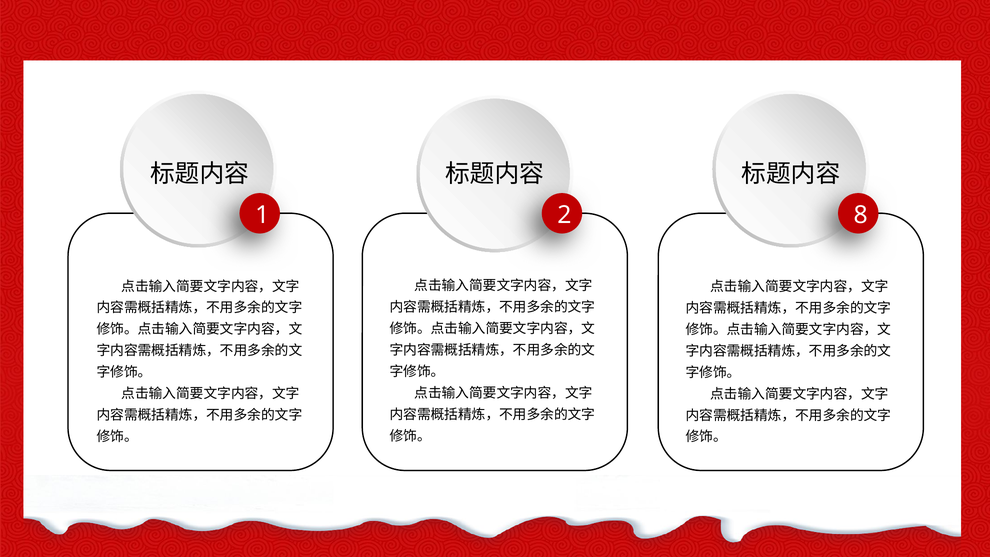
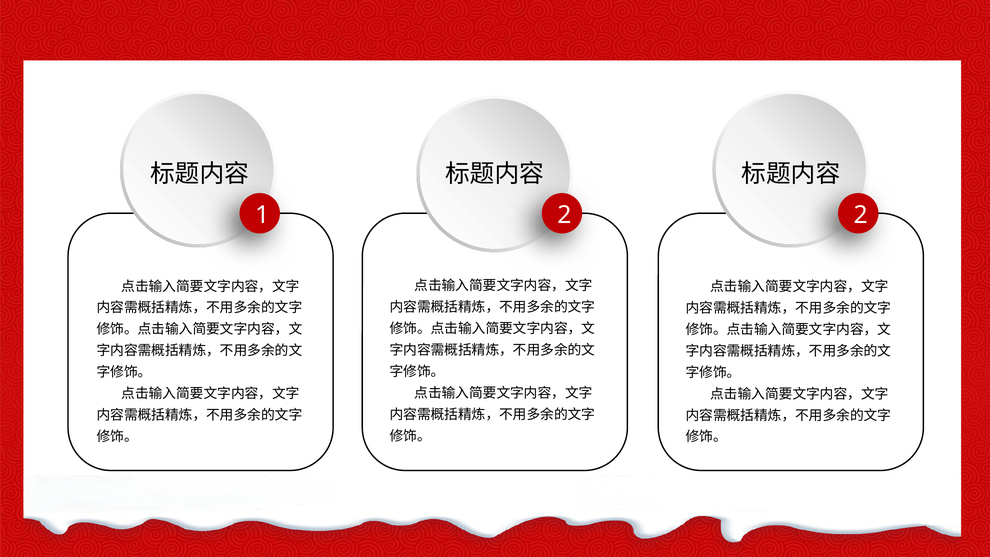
2 8: 8 -> 2 (861, 215)
